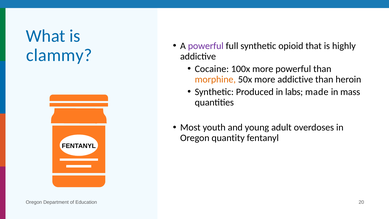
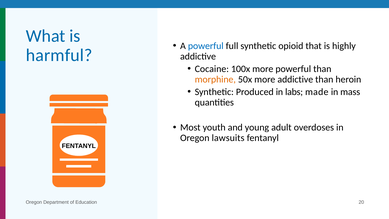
powerful colour: purple -> blue (206, 46)
clammy: clammy -> harmful (59, 55)
quantity: quantity -> lawsuits (228, 138)
